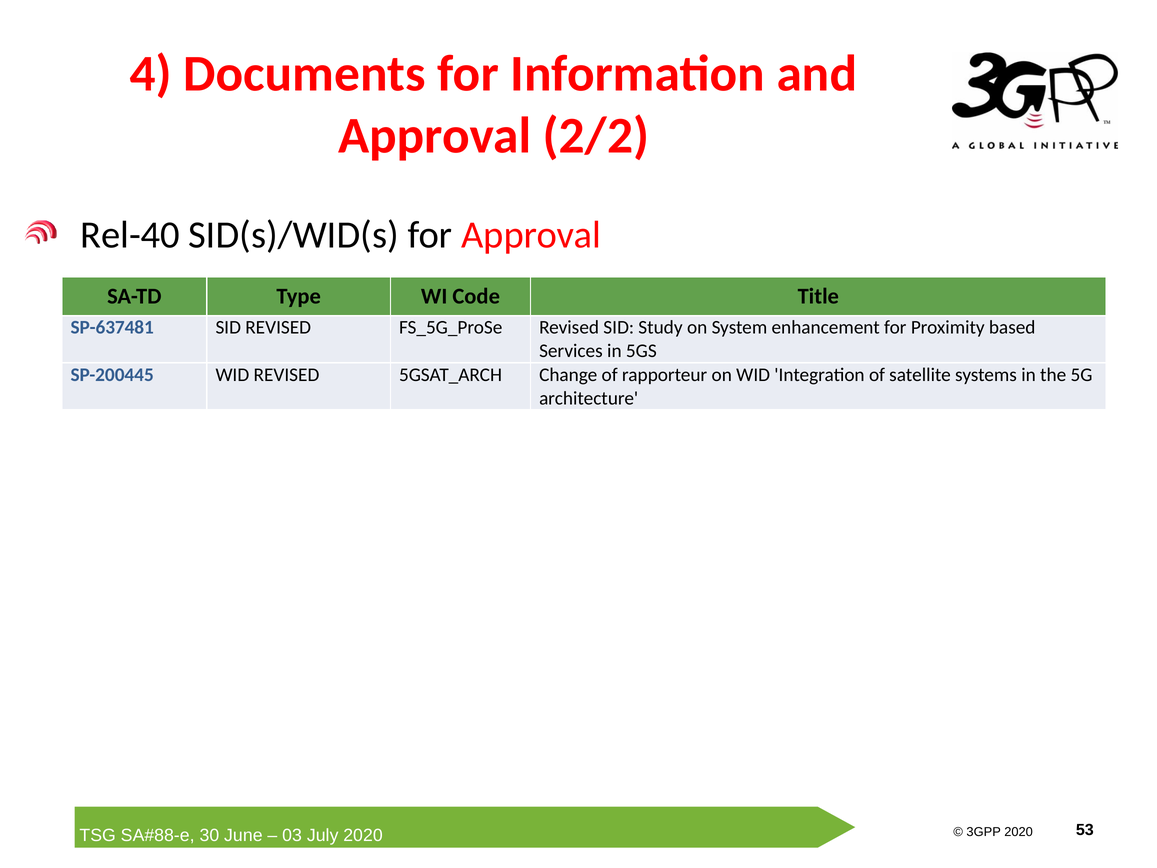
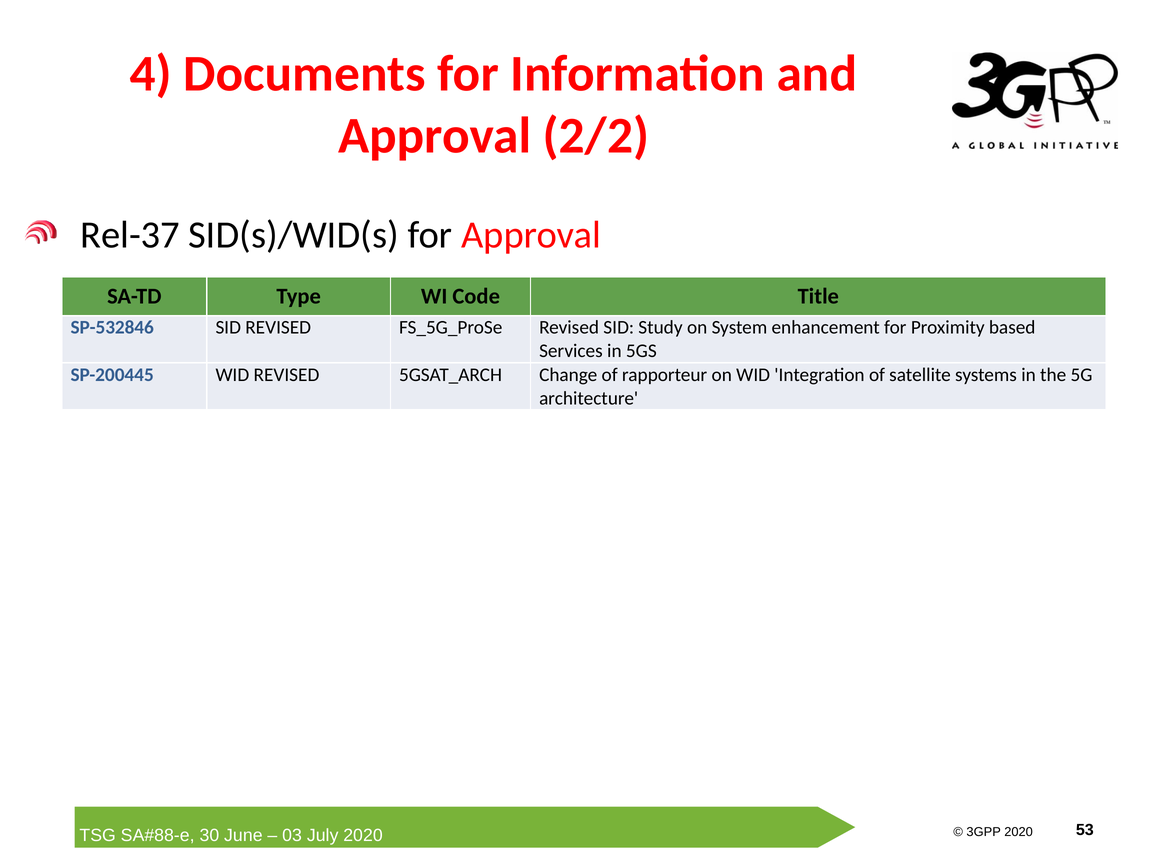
Rel-40: Rel-40 -> Rel-37 (130, 235)
SP-637481: SP-637481 -> SP-532846 (112, 327)
